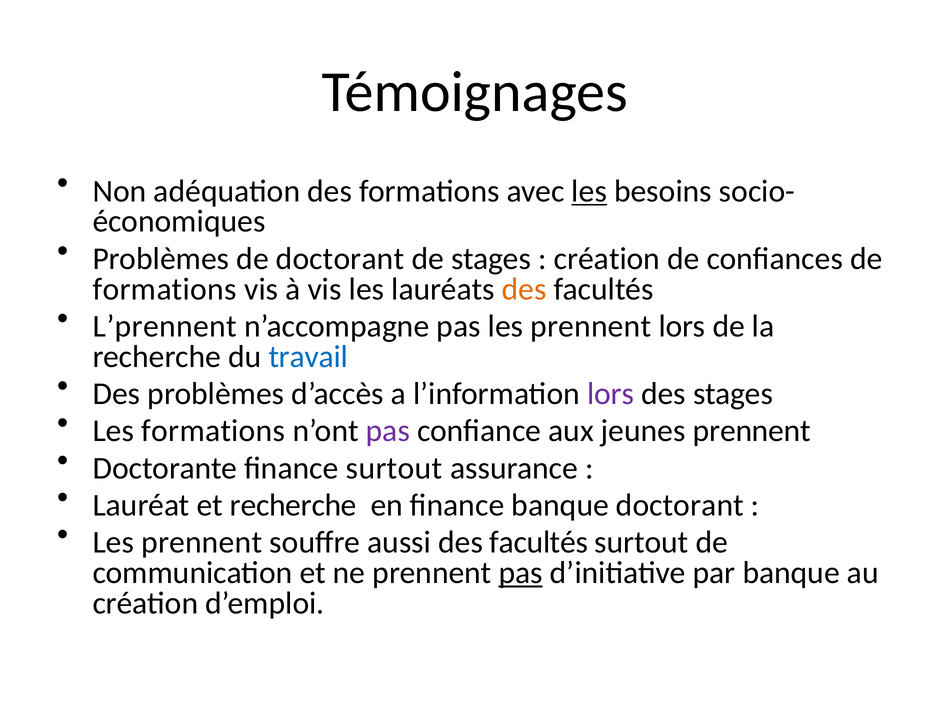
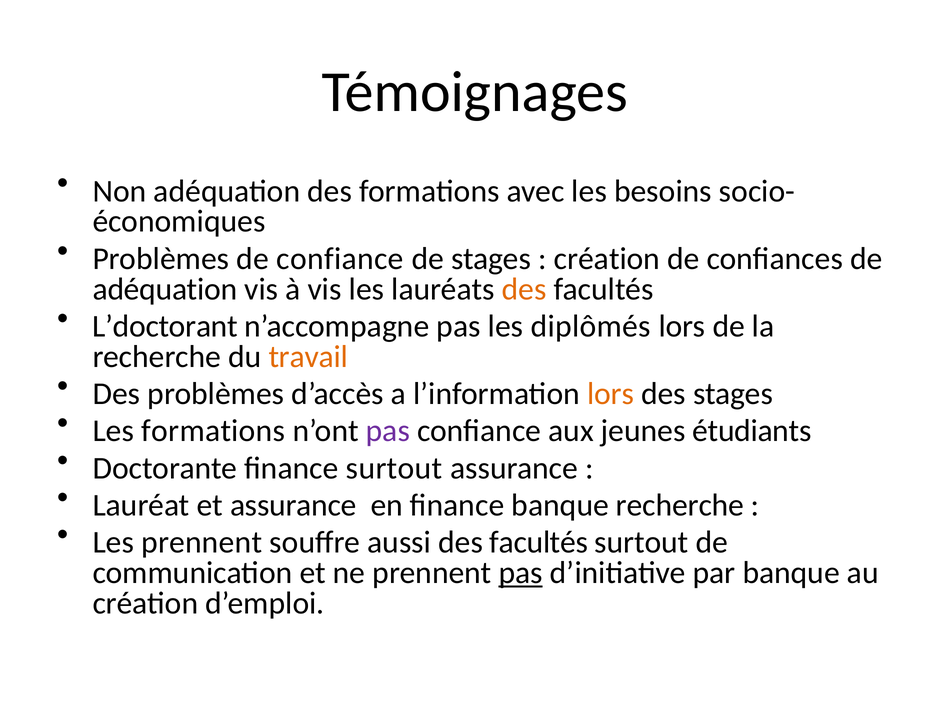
les underline: present -> none (589, 191)
de doctorant: doctorant -> confiance (340, 259)
formations: formations -> adéquation (165, 289)
L’prennent: L’prennent -> L’doctorant (165, 326)
pas les prennent: prennent -> diplômés (591, 326)
travail colour: blue -> orange (308, 356)
lors colour: purple -> orange (611, 394)
jeunes prennent: prennent -> étudiants (752, 431)
et recherche: recherche -> assurance (293, 505)
banque doctorant: doctorant -> recherche (680, 505)
